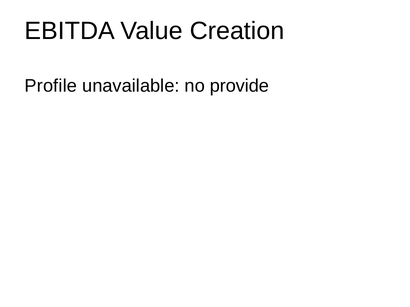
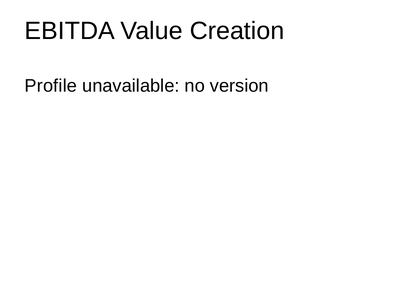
provide: provide -> version (239, 86)
